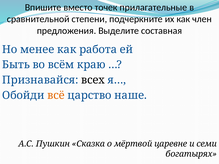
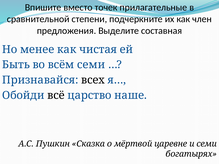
работа: работа -> чистая (98, 49)
всём краю: краю -> семи (91, 65)
всё colour: orange -> black (56, 95)
